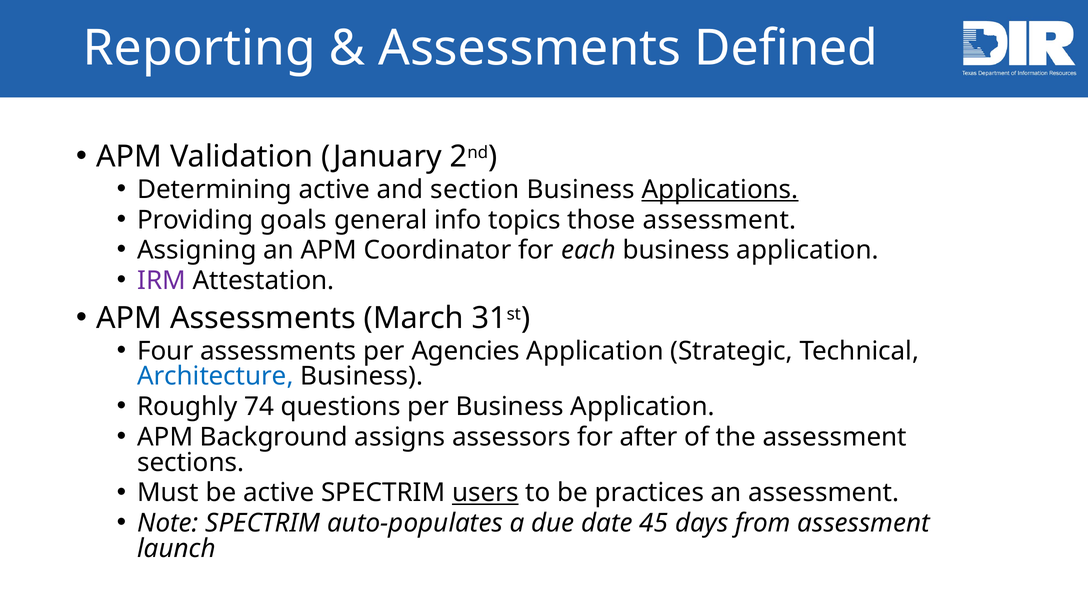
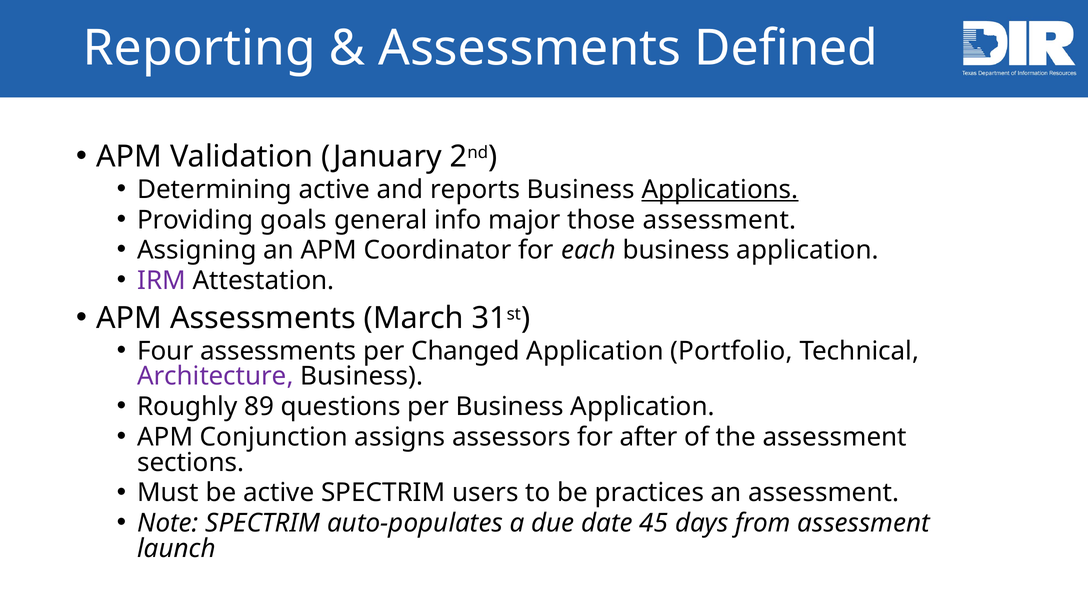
section: section -> reports (475, 190)
topics: topics -> major (524, 220)
Agencies: Agencies -> Changed (466, 351)
Strategic: Strategic -> Portfolio (731, 351)
Architecture colour: blue -> purple (215, 376)
74: 74 -> 89 (259, 407)
Background: Background -> Conjunction (274, 437)
users underline: present -> none (485, 493)
